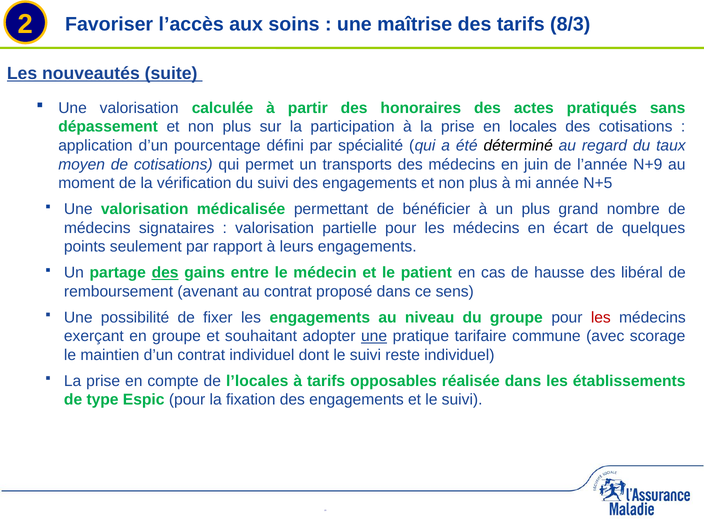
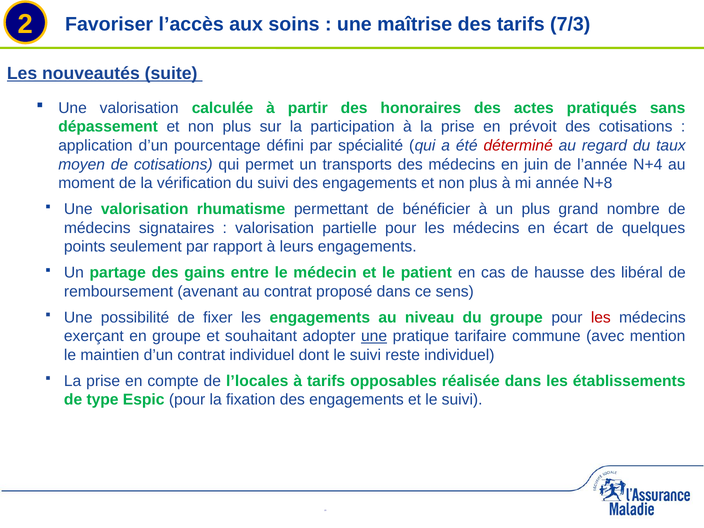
8/3: 8/3 -> 7/3 (570, 24)
locales: locales -> prévoit (533, 127)
déterminé colour: black -> red (518, 146)
N+9: N+9 -> N+4 (648, 164)
N+5: N+5 -> N+8 (598, 183)
médicalisée: médicalisée -> rhumatisme (241, 209)
des underline: present -> none (165, 273)
scorage: scorage -> mention (658, 336)
